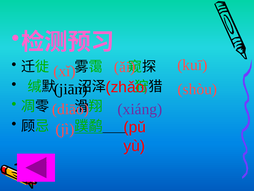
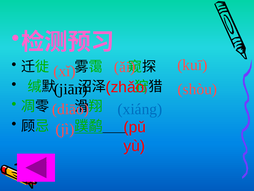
xiáng colour: purple -> blue (140, 109)
